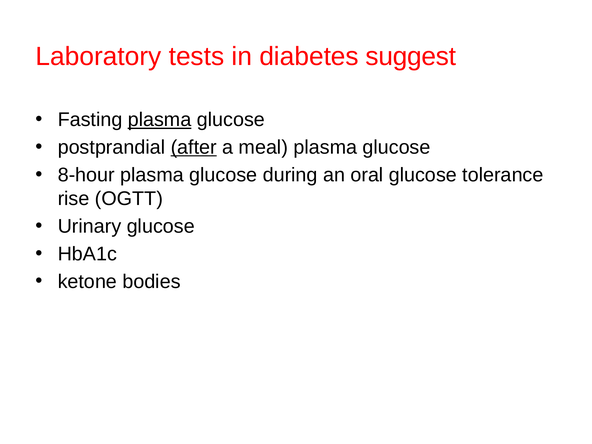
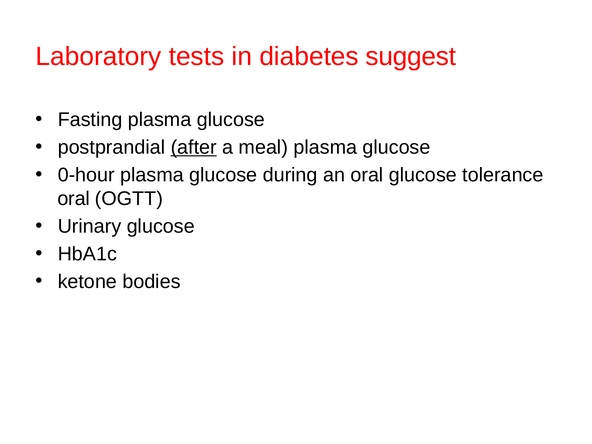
plasma underline: present -> none (160, 120)
8-hour: 8-hour -> 0-hour (86, 175)
rise: rise -> oral (74, 199)
